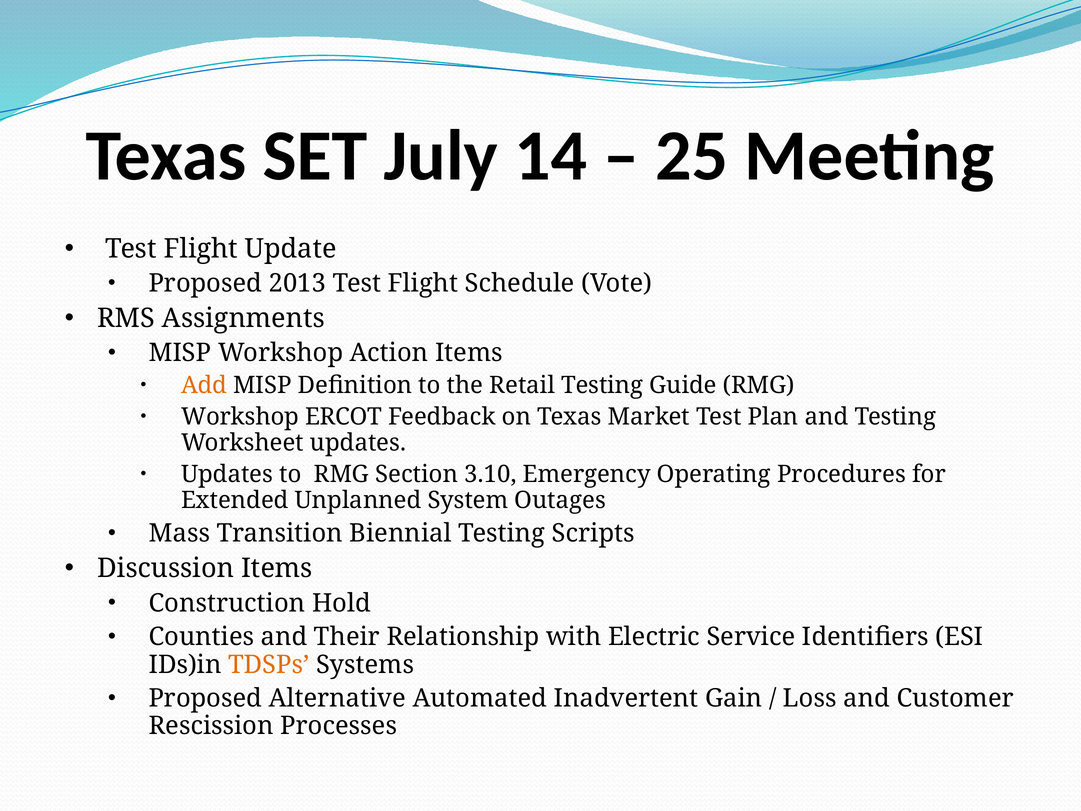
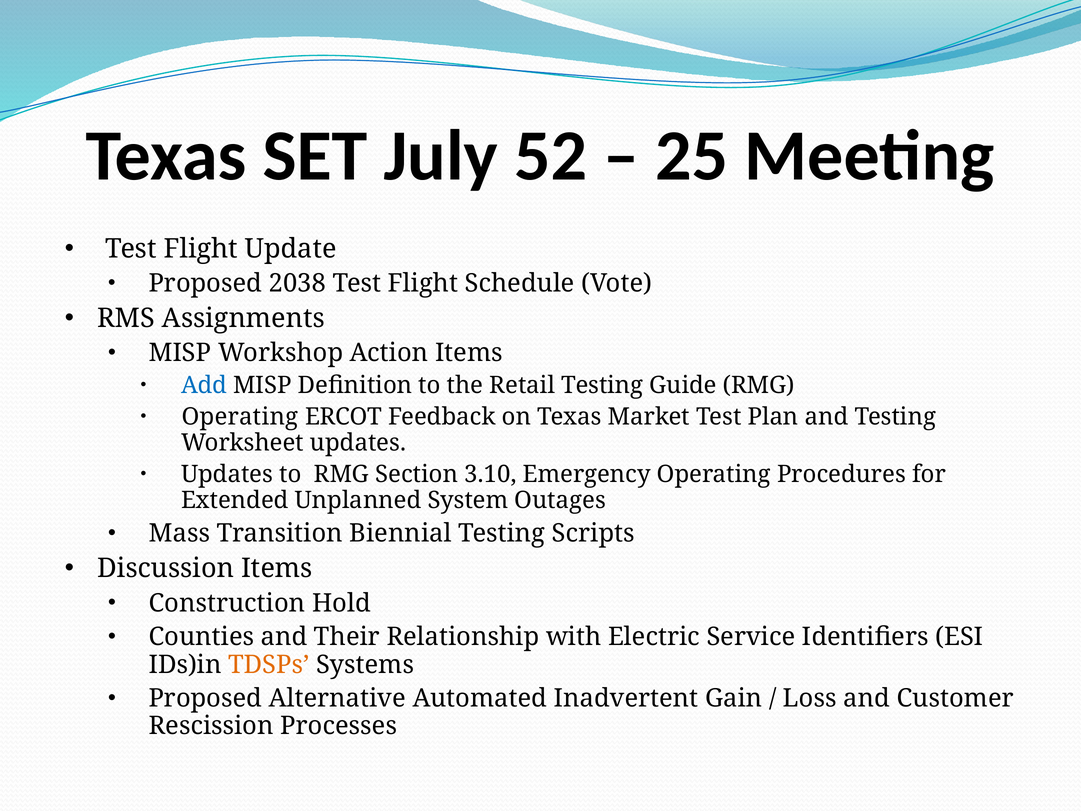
14: 14 -> 52 (551, 156)
2013: 2013 -> 2038 (297, 283)
Add colour: orange -> blue (204, 385)
Workshop: Workshop -> Operating (240, 417)
